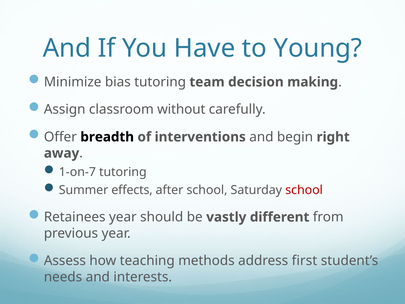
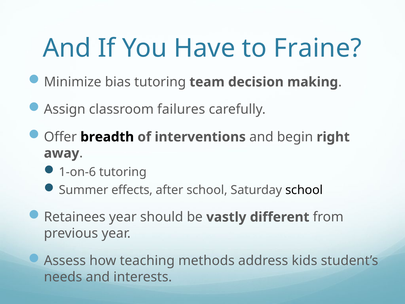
Young: Young -> Fraine (318, 48)
without: without -> failures (181, 109)
1-on-7: 1-on-7 -> 1-on-6 (77, 172)
school colour: red -> black (304, 190)
first: first -> kids (304, 261)
